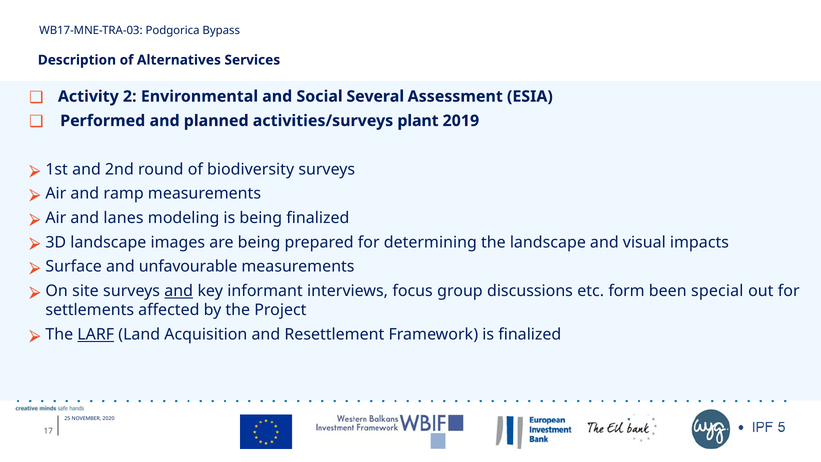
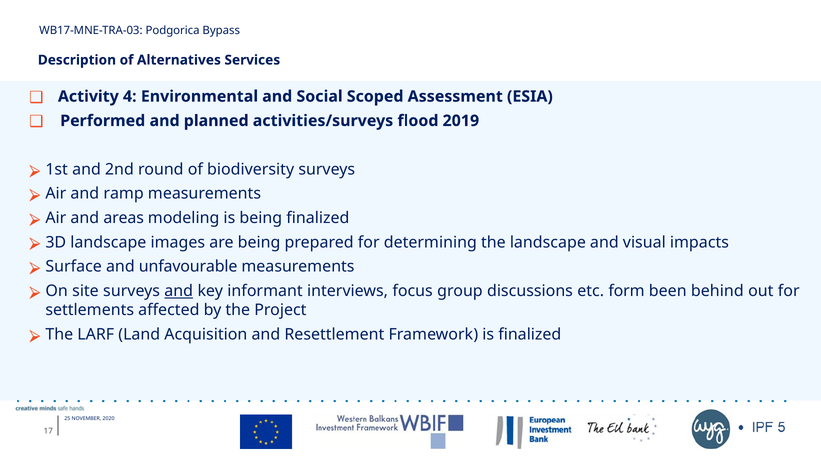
2: 2 -> 4 (130, 96)
Several: Several -> Scoped (375, 96)
plant: plant -> flood (418, 121)
lanes: lanes -> areas (124, 218)
special: special -> behind (717, 291)
LARF underline: present -> none (96, 334)
